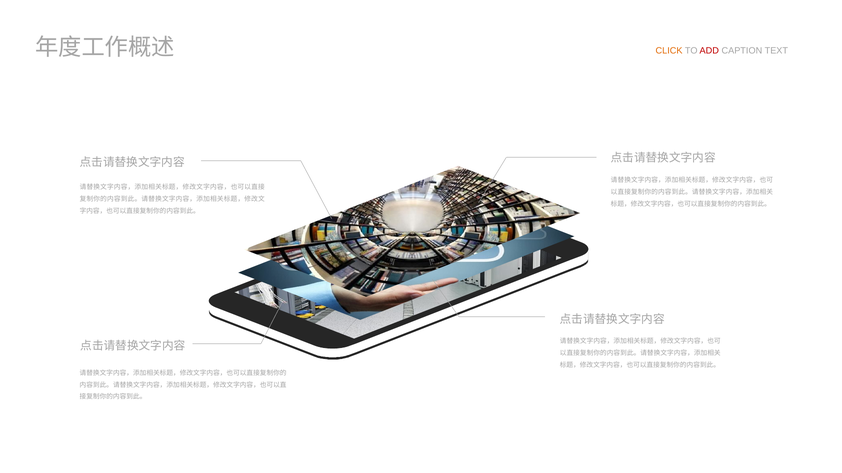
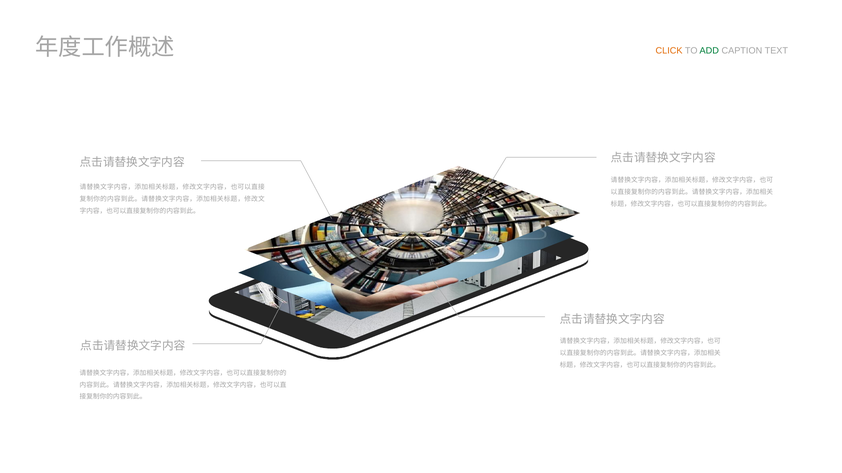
ADD colour: red -> green (709, 51)
